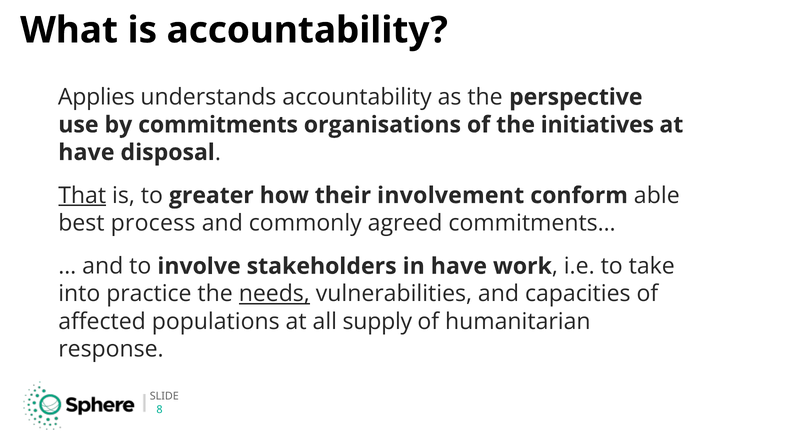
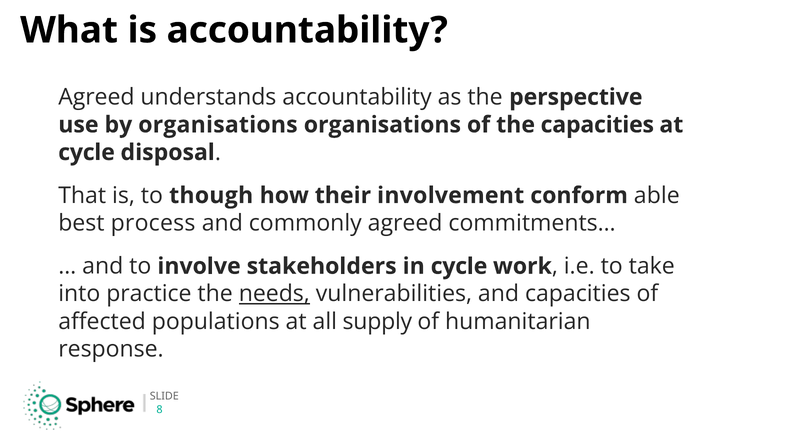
Applies: Applies -> Agreed (96, 97)
by commitments: commitments -> organisations (218, 125)
the initiatives: initiatives -> capacities (597, 125)
have: have -> cycle (87, 153)
That underline: present -> none (82, 196)
greater: greater -> though (211, 196)
in have: have -> cycle (459, 266)
